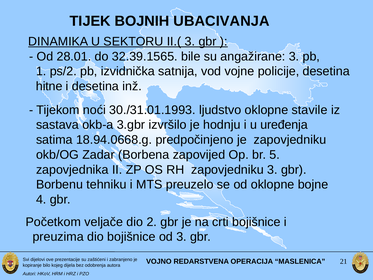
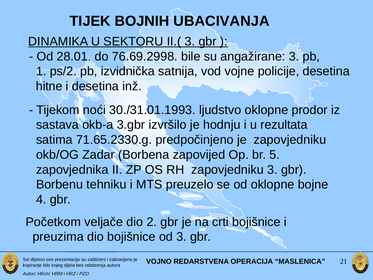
32.39.1565: 32.39.1565 -> 76.69.2998 (145, 56)
stavile: stavile -> prodor (310, 110)
uređenja: uređenja -> rezultata (284, 125)
18.94.0668.g: 18.94.0668.g -> 71.65.2330.g (114, 140)
